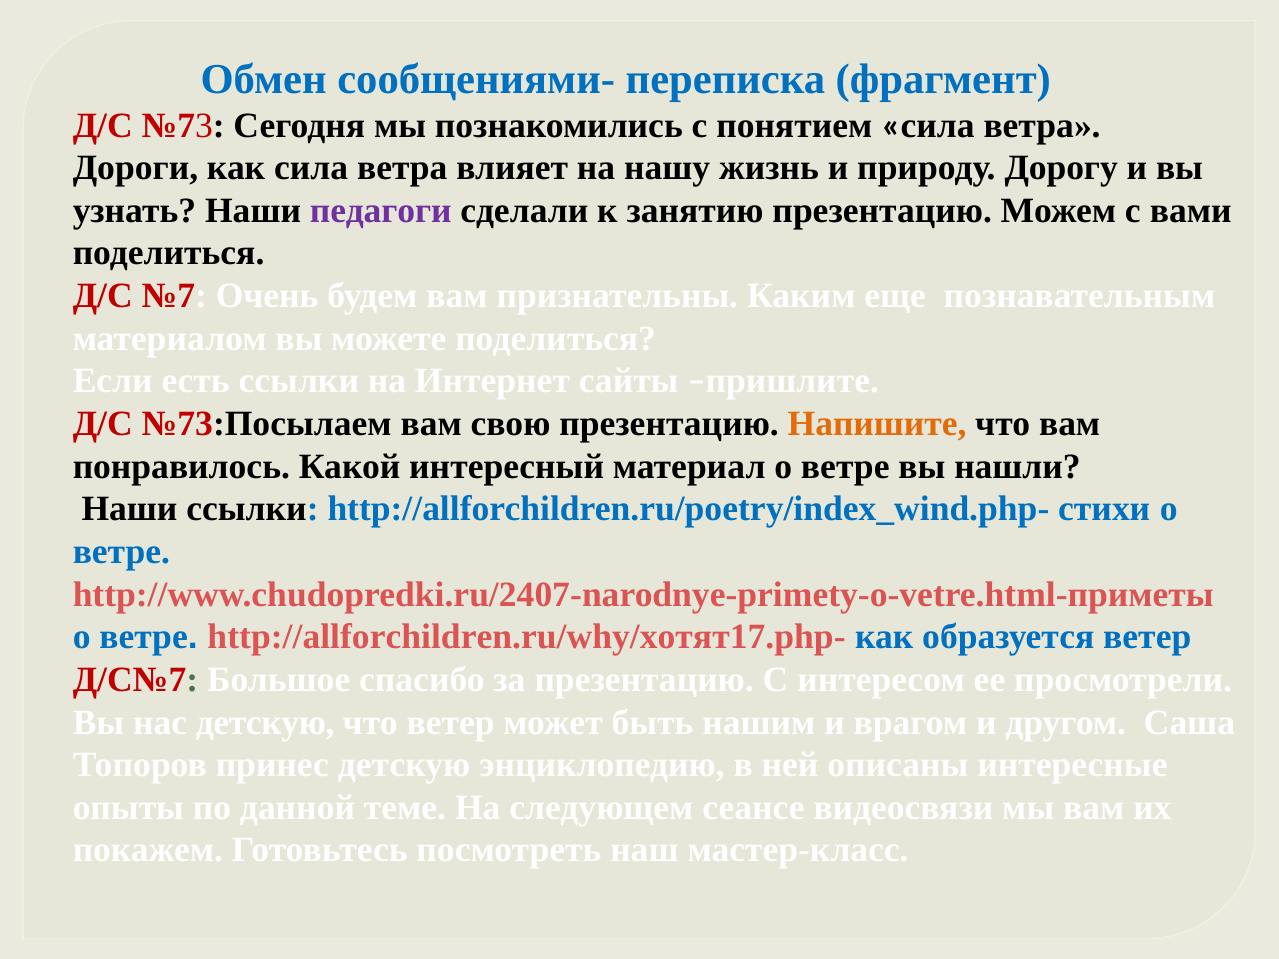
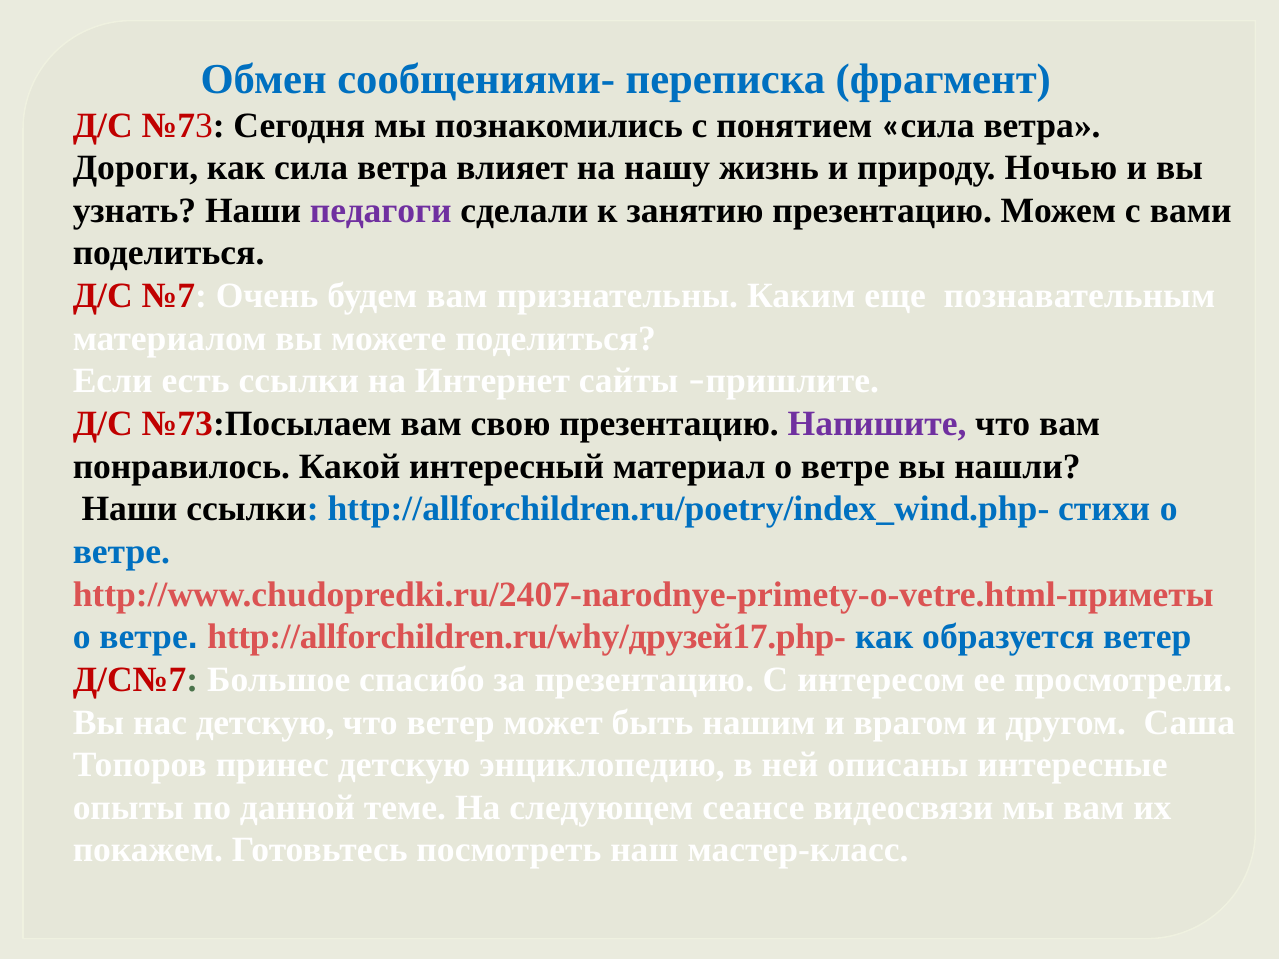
Дорогу: Дорогу -> Ночью (1061, 168)
Напишите colour: orange -> purple (877, 424)
http://allforchildren.ru/why/хотят17.php-: http://allforchildren.ru/why/хотят17.php- -> http://allforchildren.ru/why/друзей17.php- (527, 637)
